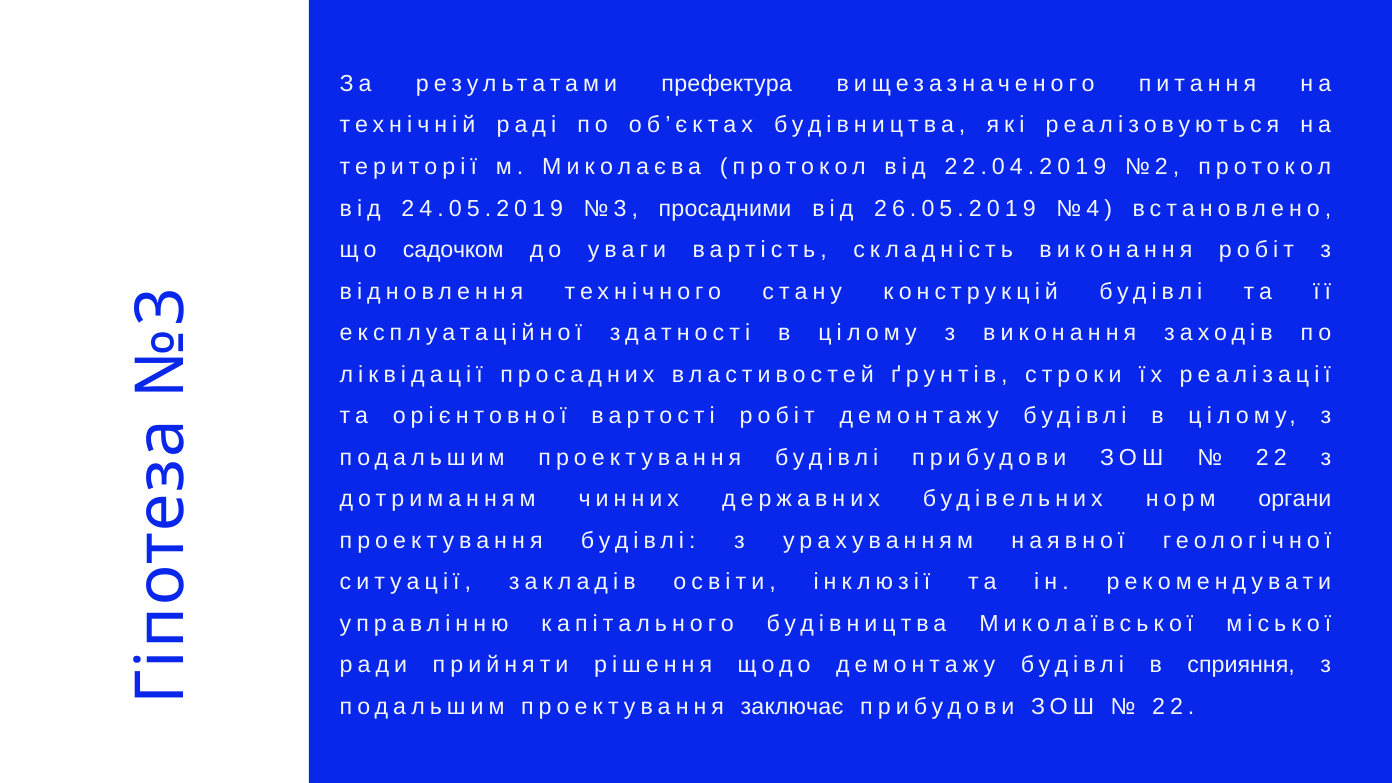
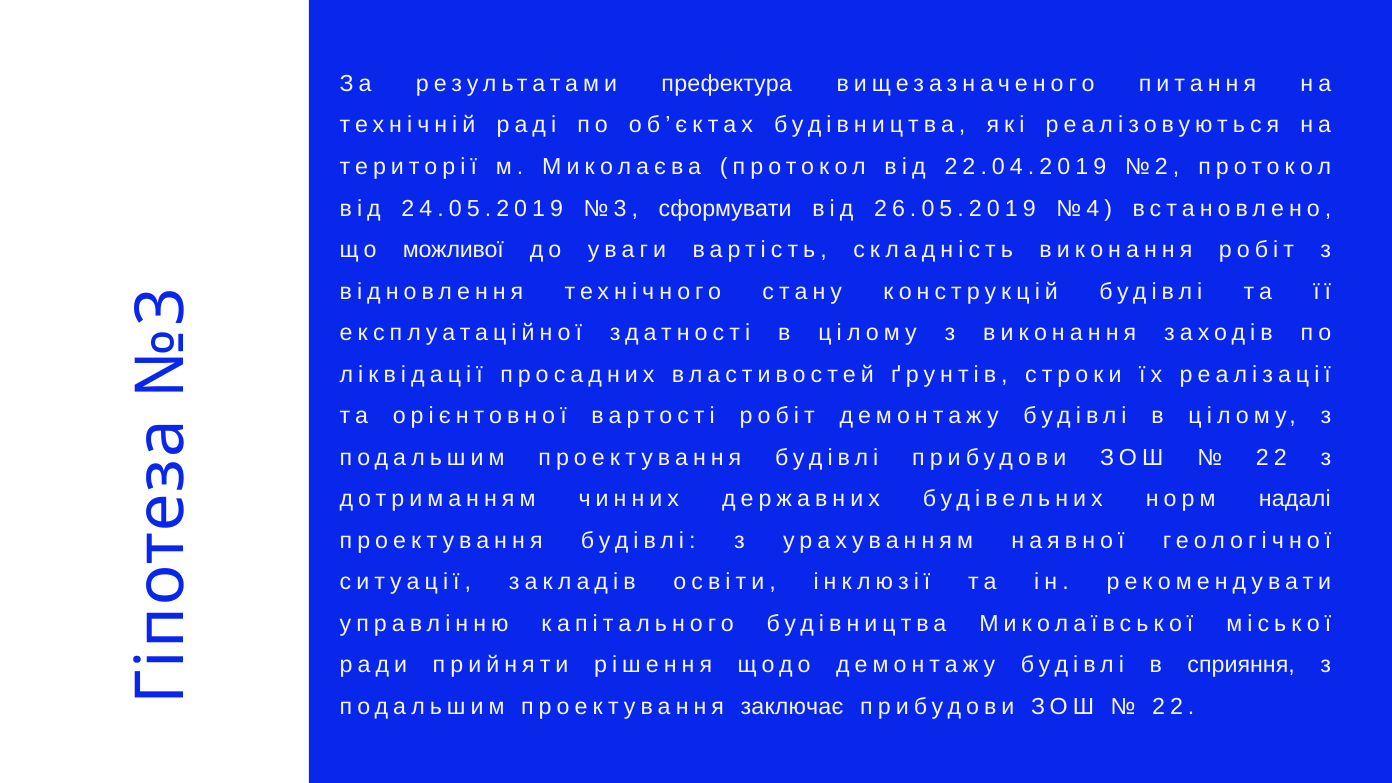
просадними: просадними -> сформувати (725, 208)
садочком: садочком -> можливої (453, 250)
органи: органи -> надалі (1295, 499)
